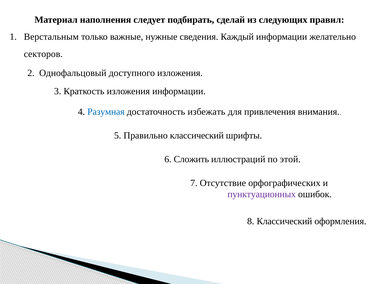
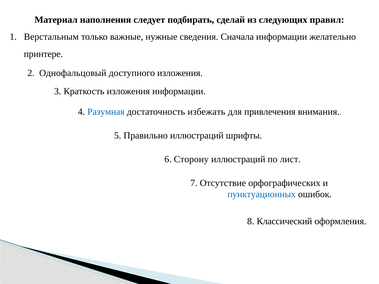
Каждый: Каждый -> Сначала (237, 37)
секторов: секторов -> принтере (43, 54)
Правильно классический: классический -> иллюстраций (197, 136)
Сложить: Сложить -> Сторону (191, 159)
этой: этой -> лист (290, 159)
пунктуационных colour: purple -> blue (262, 194)
